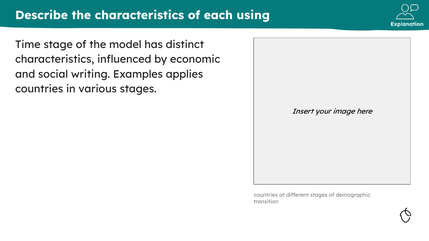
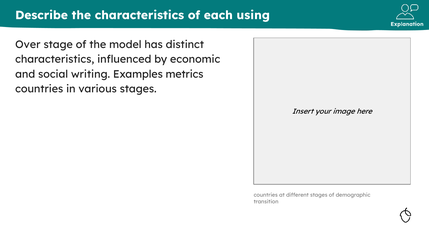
Time: Time -> Over (28, 45)
applies: applies -> metrics (185, 74)
